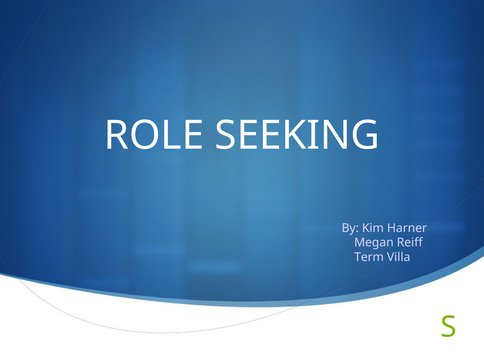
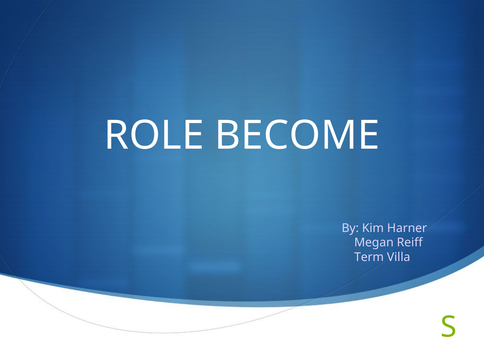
SEEKING: SEEKING -> BECOME (297, 135)
